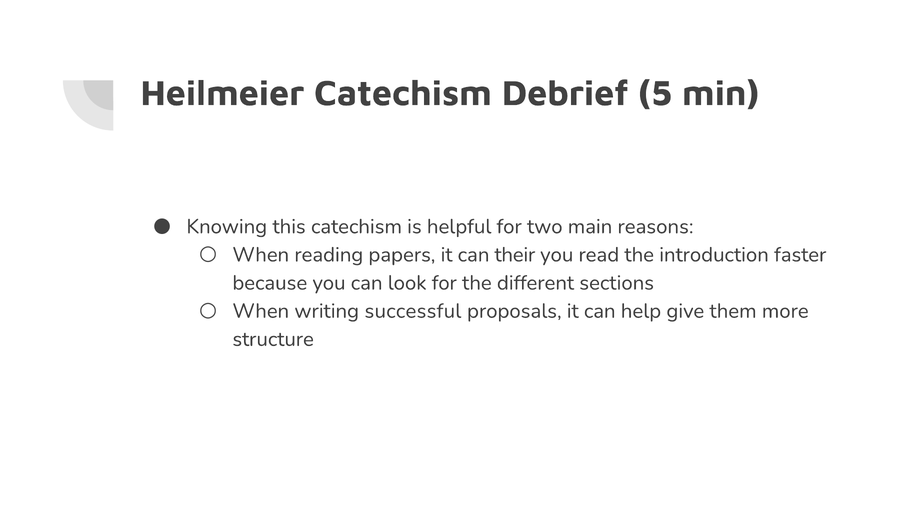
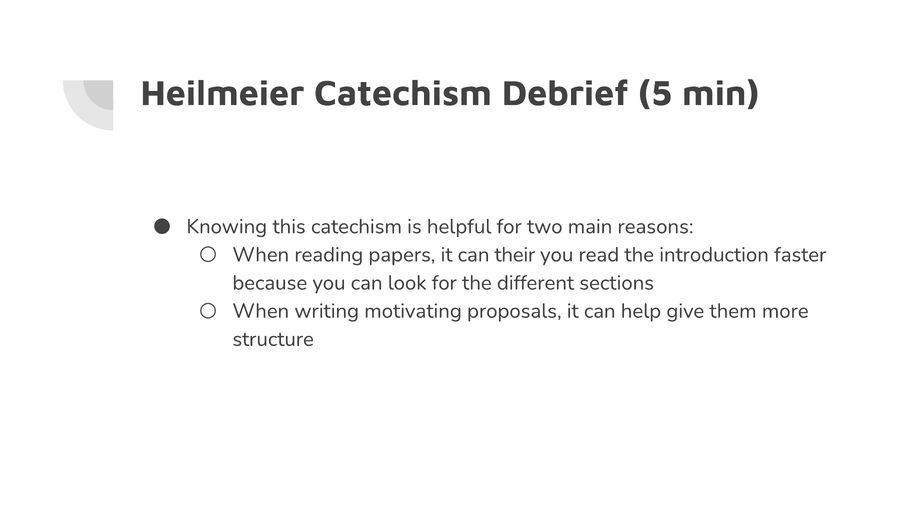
successful: successful -> motivating (413, 311)
